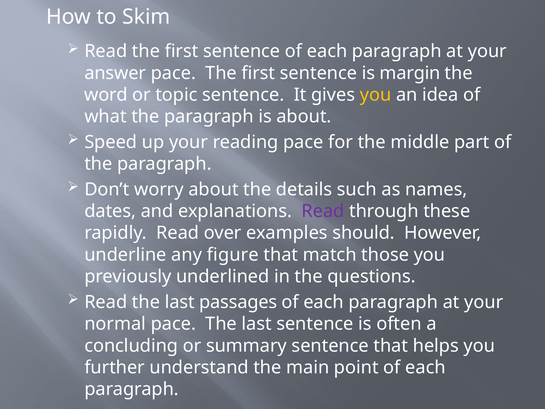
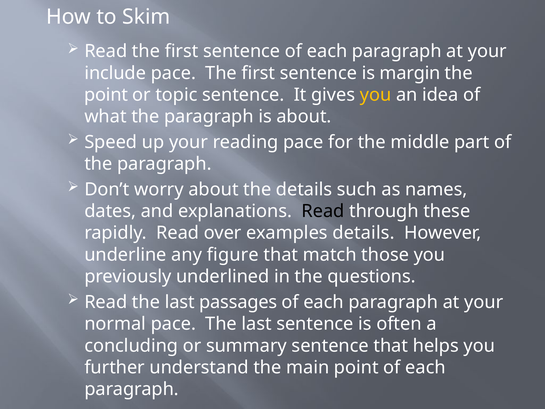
answer: answer -> include (115, 73)
word: word -> point (106, 95)
Read colour: purple -> black (323, 211)
examples should: should -> details (363, 233)
